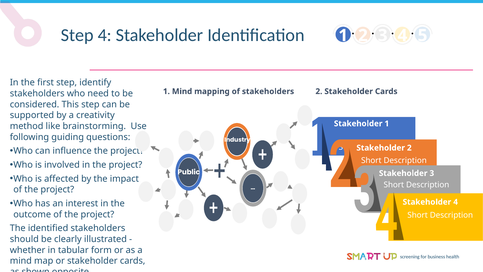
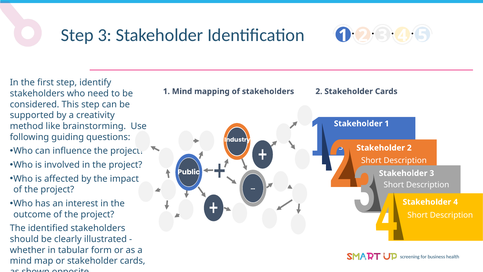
Step 4: 4 -> 3 (105, 35)
